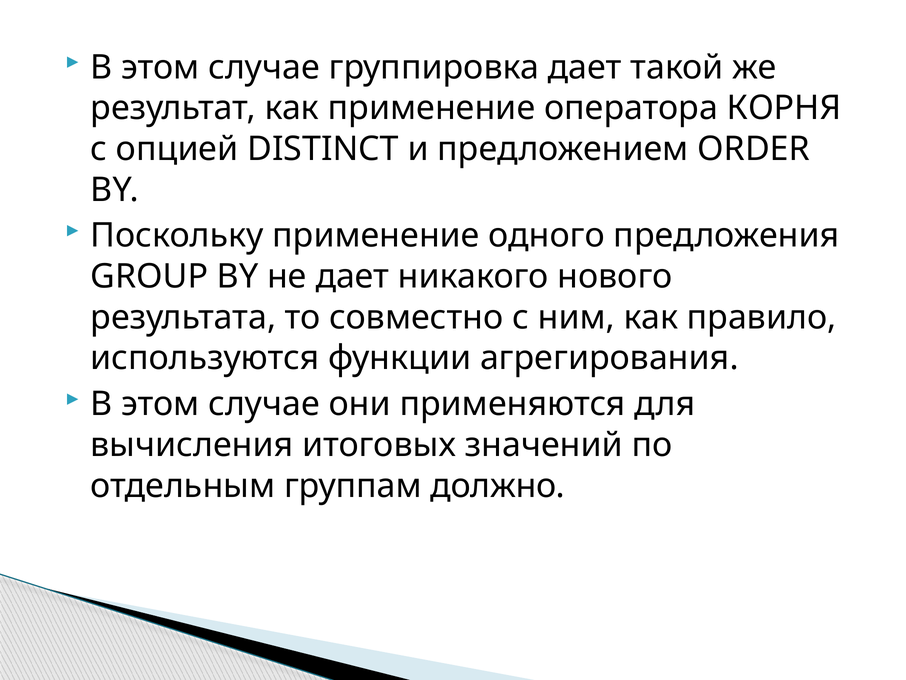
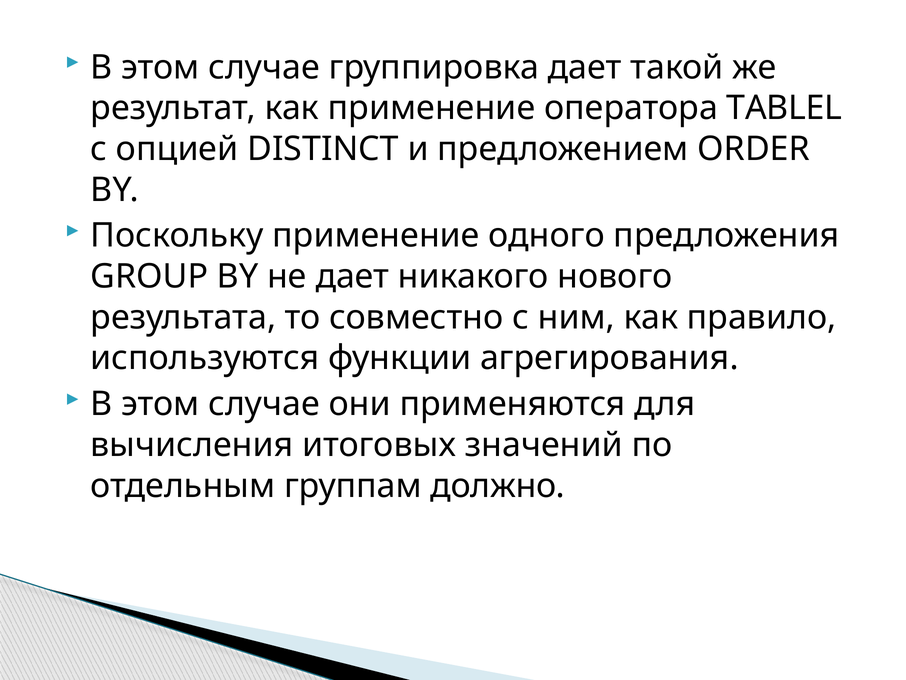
КОРНЯ: КОРНЯ -> TABLEL (784, 108)
